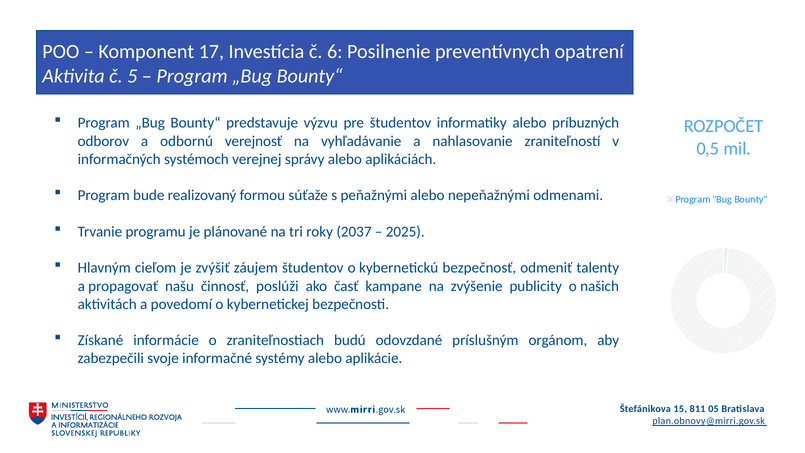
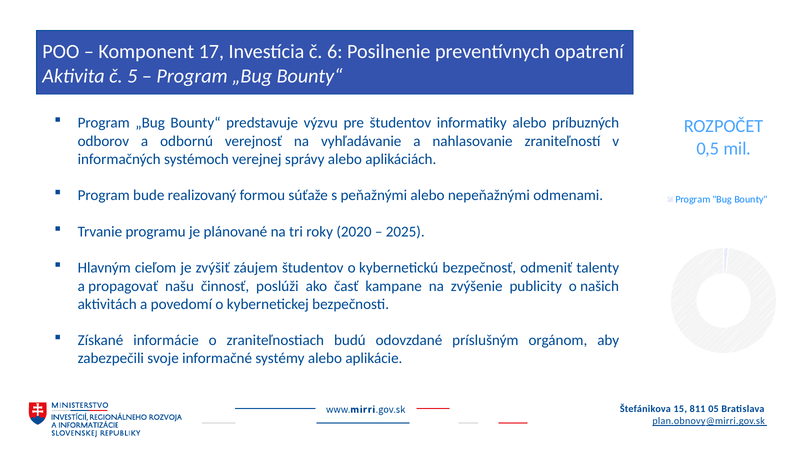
2037: 2037 -> 2020 (354, 232)
